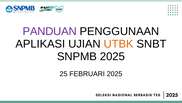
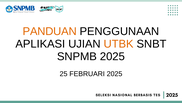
PANDUAN colour: purple -> orange (50, 31)
